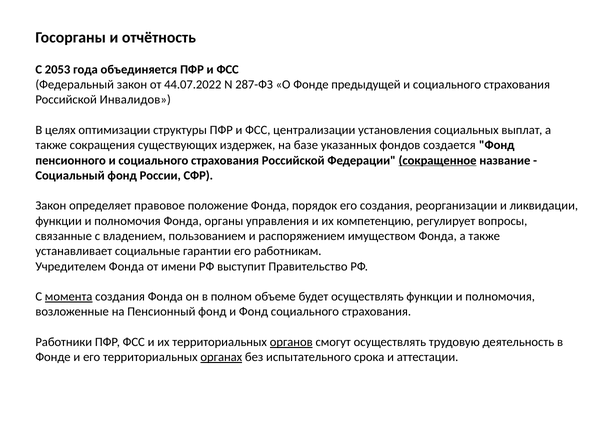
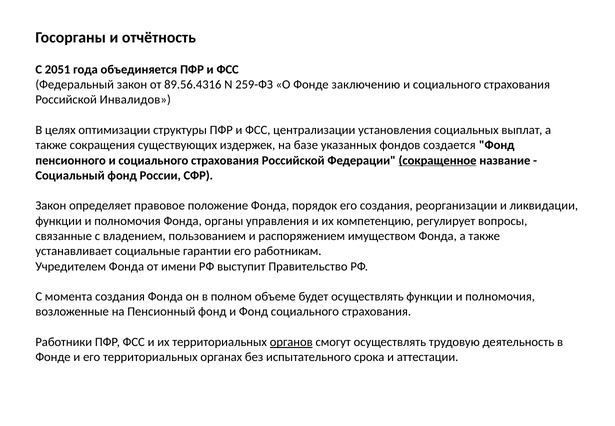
2053: 2053 -> 2051 (58, 70)
44.07.2022: 44.07.2022 -> 89.56.4316 (193, 85)
287-ФЗ: 287-ФЗ -> 259-ФЗ (254, 85)
предыдущей: предыдущей -> заключению (366, 85)
момента underline: present -> none (69, 296)
органах underline: present -> none (221, 357)
